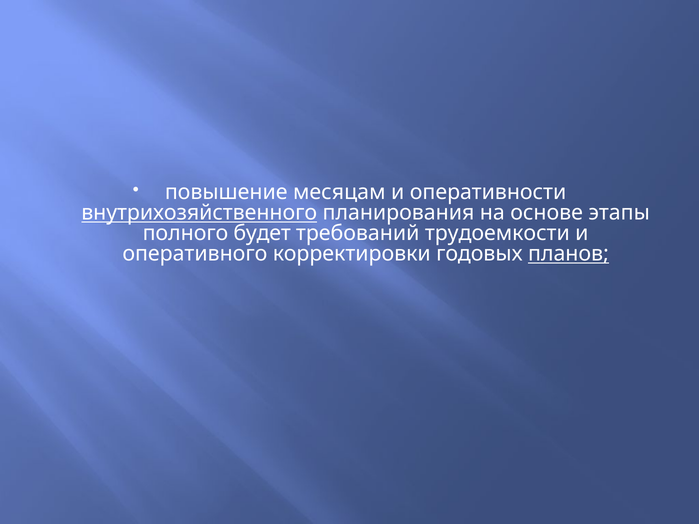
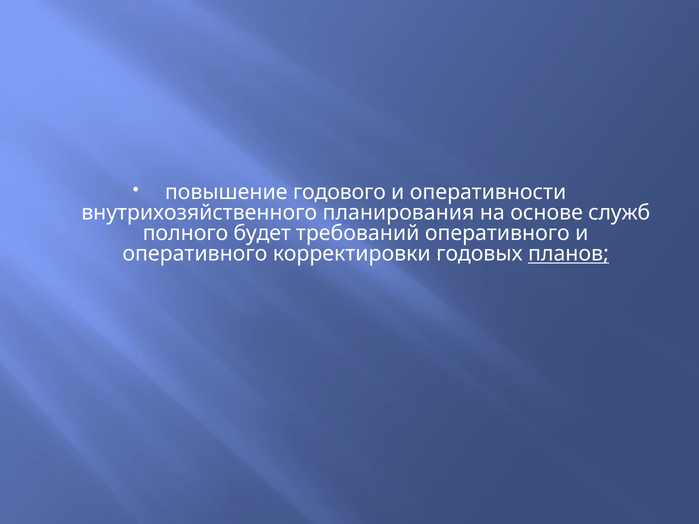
месяцам: месяцам -> годового (339, 192)
внутрихозяйственного underline: present -> none (199, 213)
этапы: этапы -> служб (619, 213)
требований трудоемкости: трудоемкости -> оперативного (497, 233)
